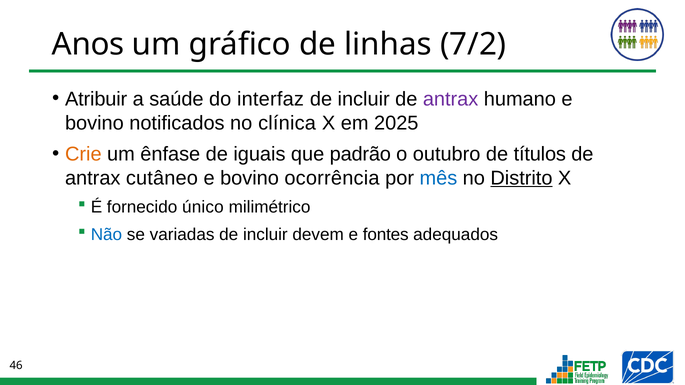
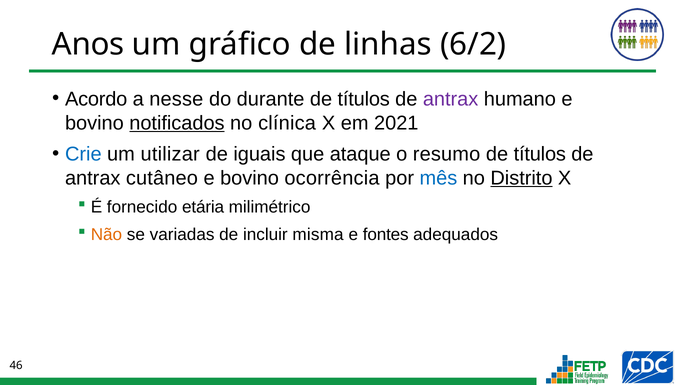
7/2: 7/2 -> 6/2 (473, 44)
Atribuir: Atribuir -> Acordo (96, 99)
saúde: saúde -> nesse (176, 99)
interfaz: interfaz -> durante (271, 99)
incluir: incluir -> títulos (364, 99)
notificados underline: none -> present (177, 123)
2025: 2025 -> 2021 (396, 123)
Crie colour: orange -> blue (83, 154)
ênfase: ênfase -> utilizar (170, 154)
padrão: padrão -> ataque (360, 154)
outubro: outubro -> resumo (447, 154)
único: único -> etária (203, 207)
Não colour: blue -> orange (106, 235)
devem: devem -> misma (318, 235)
